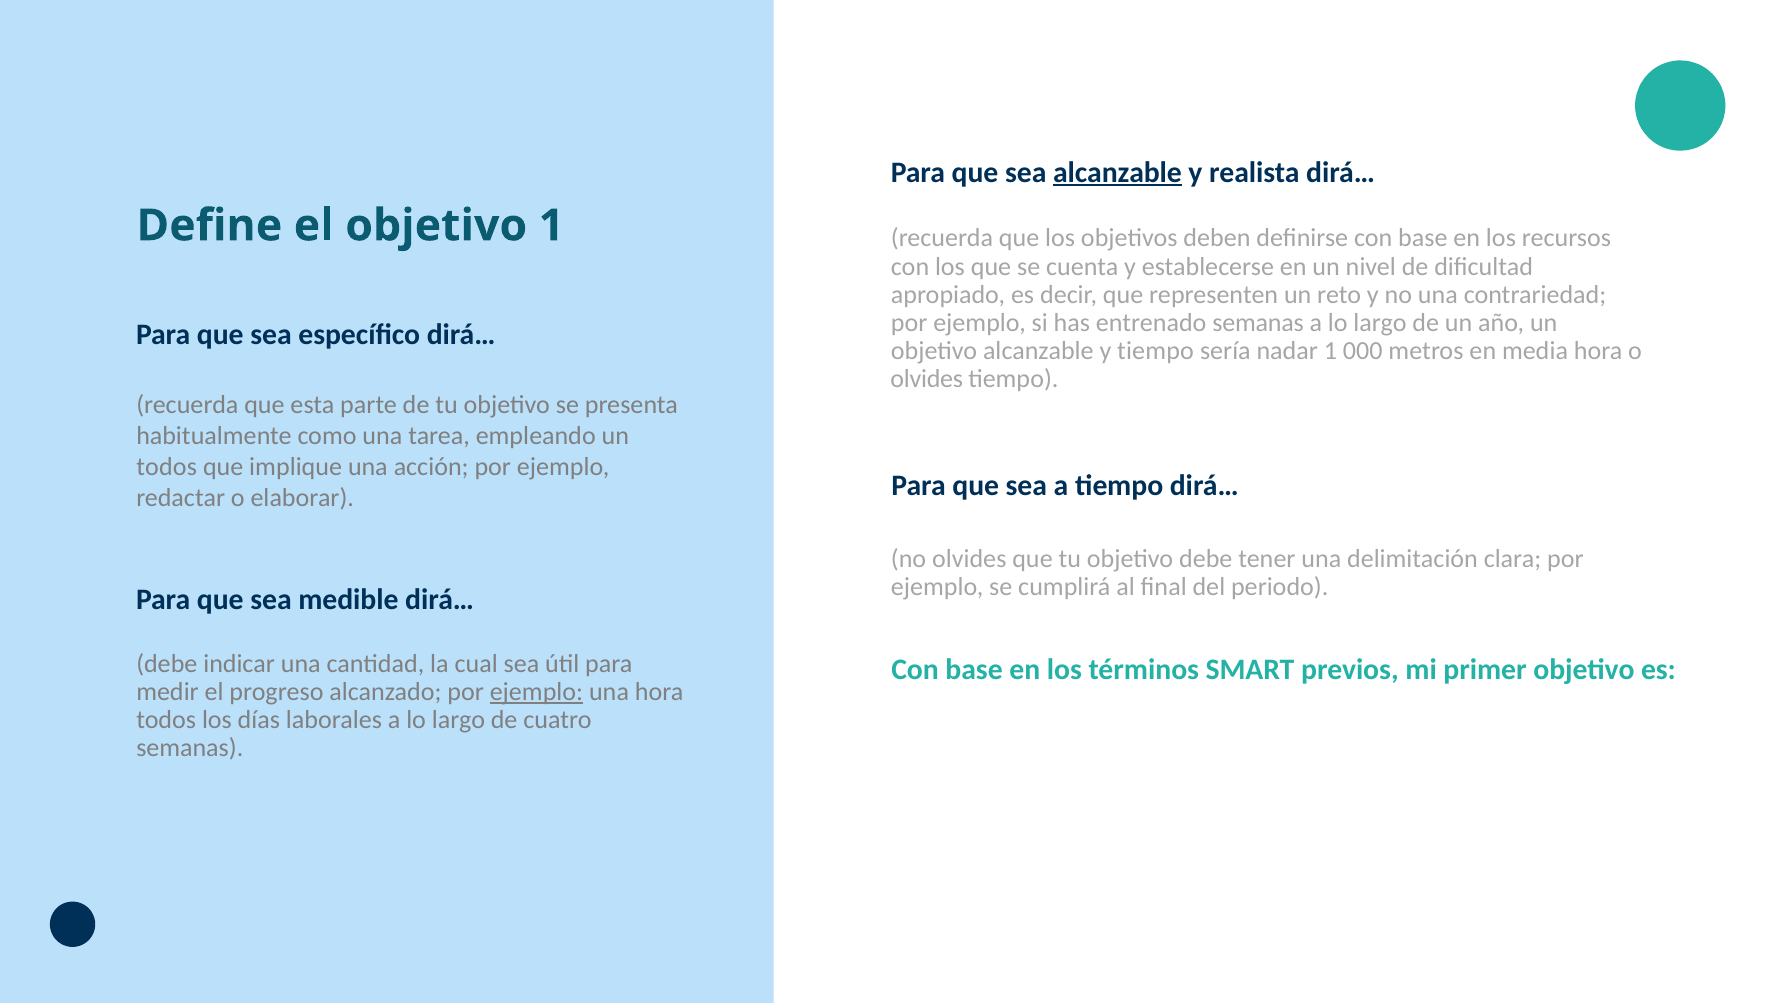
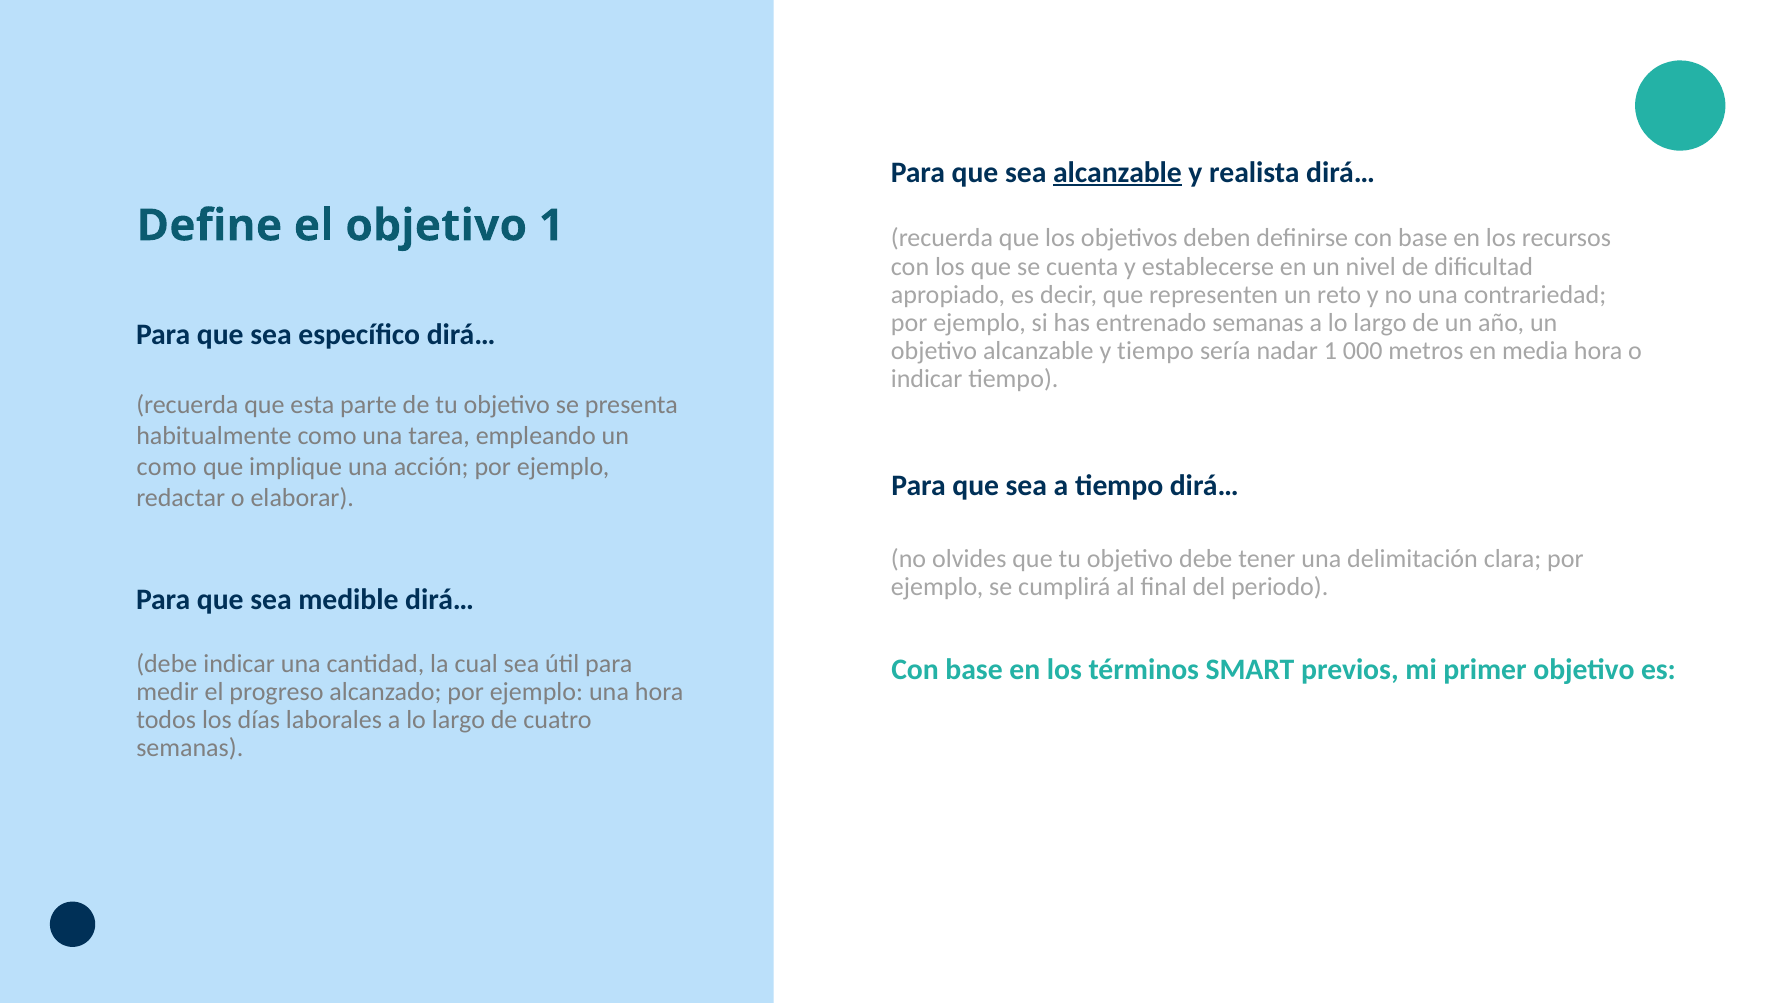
olvides: olvides -> indicar (927, 379)
todos: todos -> como (167, 467)
ejemplo underline: present -> none (536, 692)
